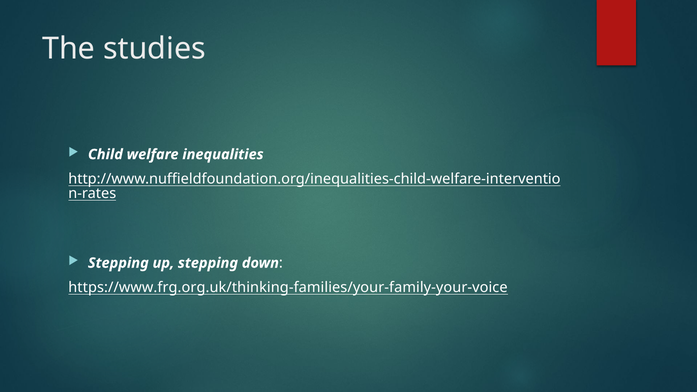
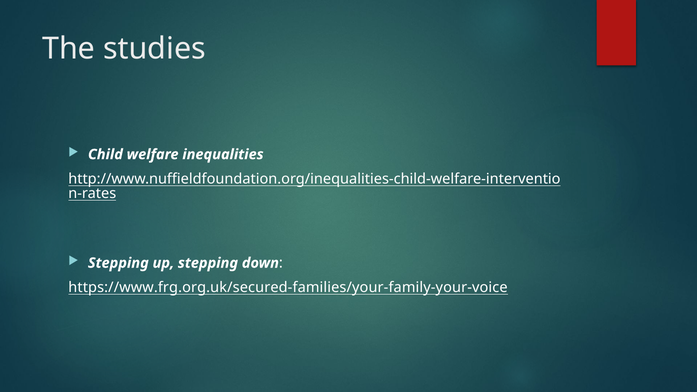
https://www.frg.org.uk/thinking-families/your-family-your-voice: https://www.frg.org.uk/thinking-families/your-family-your-voice -> https://www.frg.org.uk/secured-families/your-family-your-voice (288, 288)
